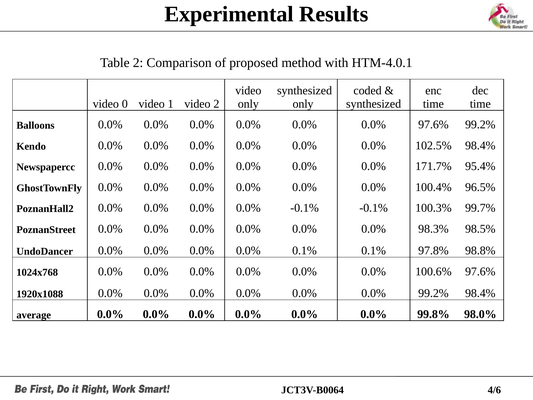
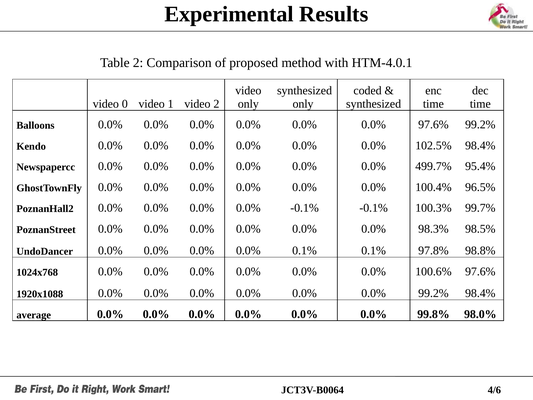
171.7%: 171.7% -> 499.7% (433, 166)
